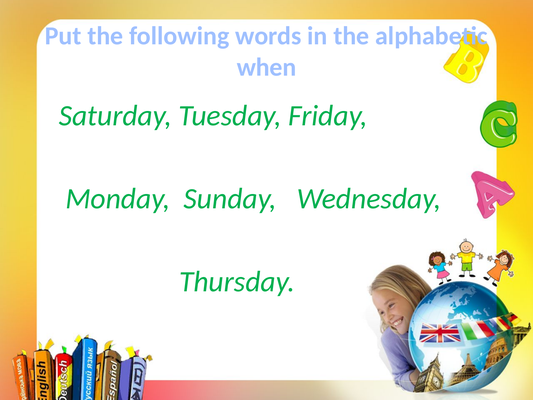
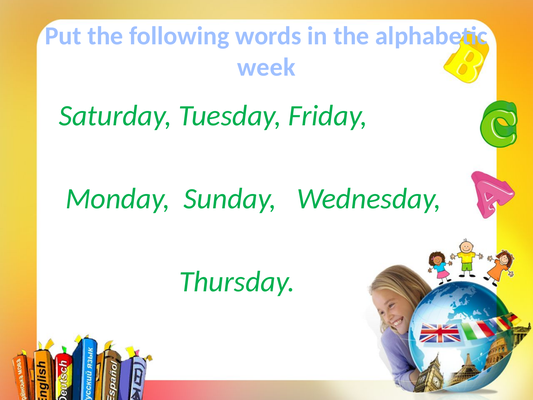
when: when -> week (266, 67)
